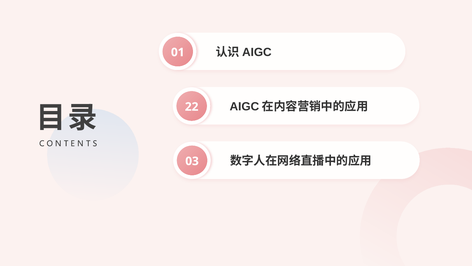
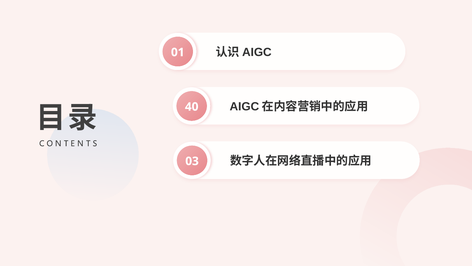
22: 22 -> 40 (192, 107)
